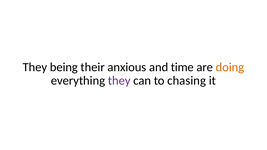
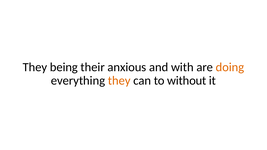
time: time -> with (182, 67)
they colour: purple -> orange (119, 81)
chasing: chasing -> without (187, 81)
